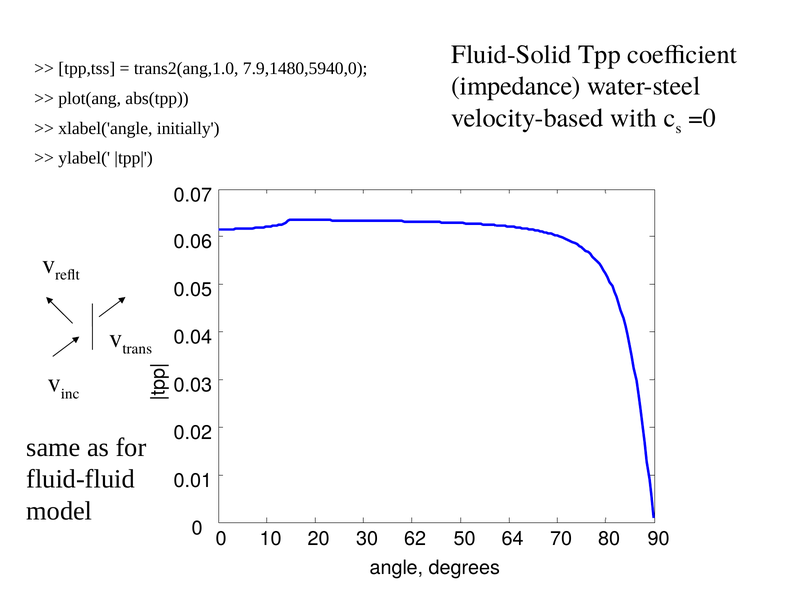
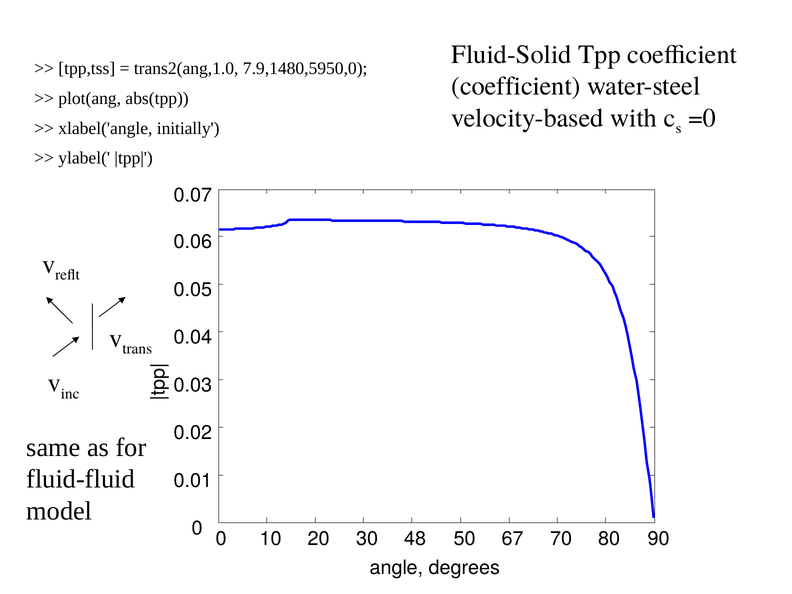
7.9,1480,5940,0: 7.9,1480,5940,0 -> 7.9,1480,5950,0 (305, 68)
impedance: impedance -> coefficient (516, 86)
62: 62 -> 48 (415, 539)
64: 64 -> 67 (513, 539)
